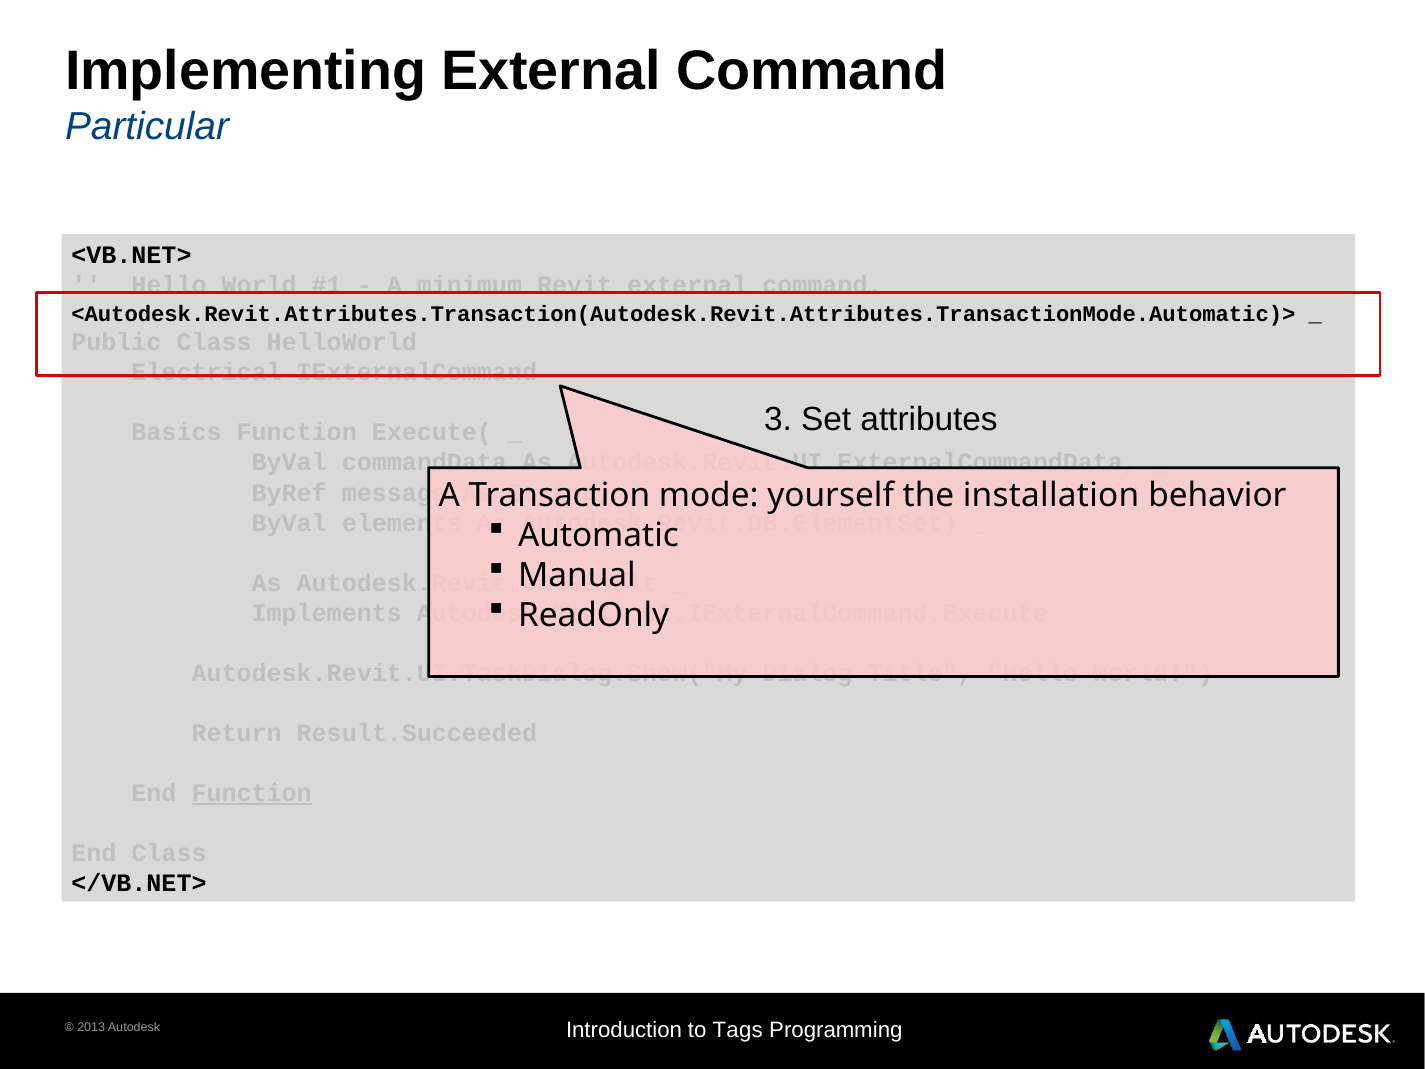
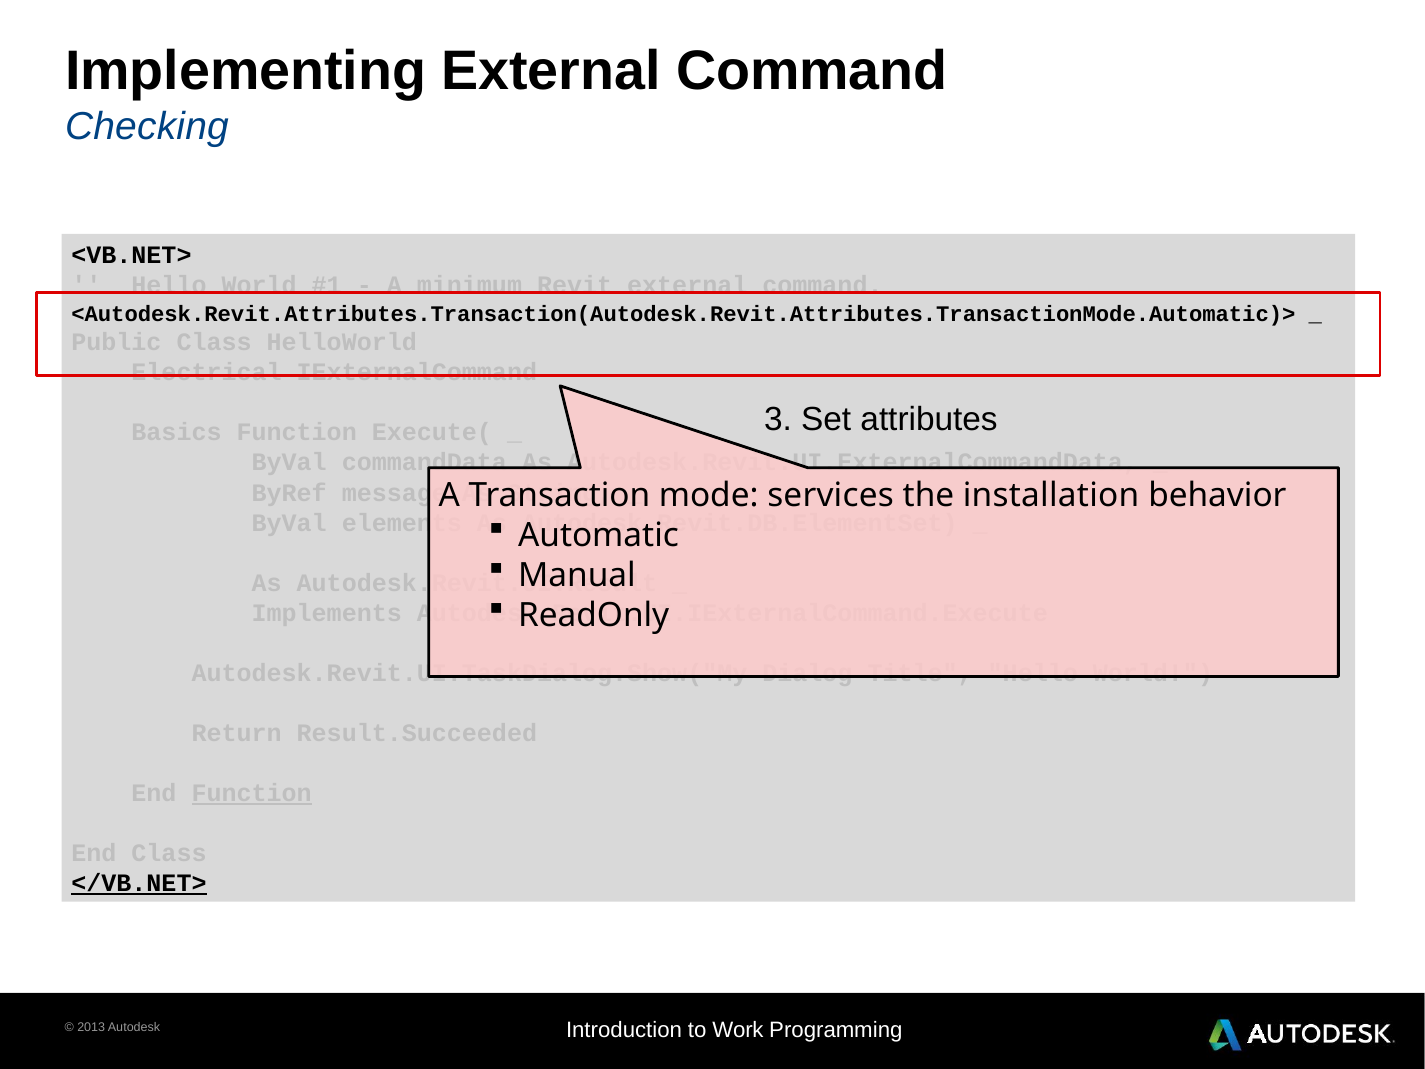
Particular: Particular -> Checking (147, 127)
yourself: yourself -> services (831, 495)
</VB.NET> underline: none -> present (139, 883)
Tags: Tags -> Work (738, 1030)
